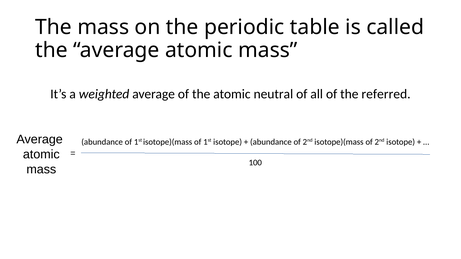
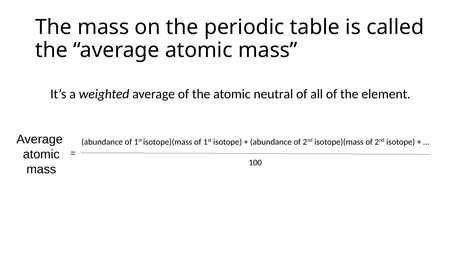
referred: referred -> element (386, 94)
